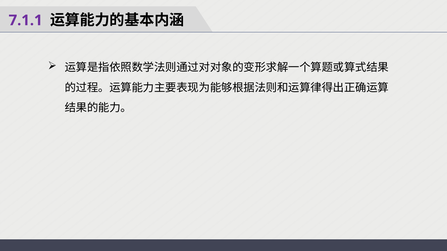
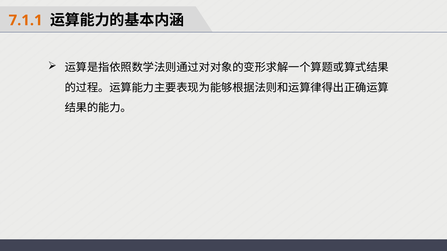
7.1.1 colour: purple -> orange (26, 20)
